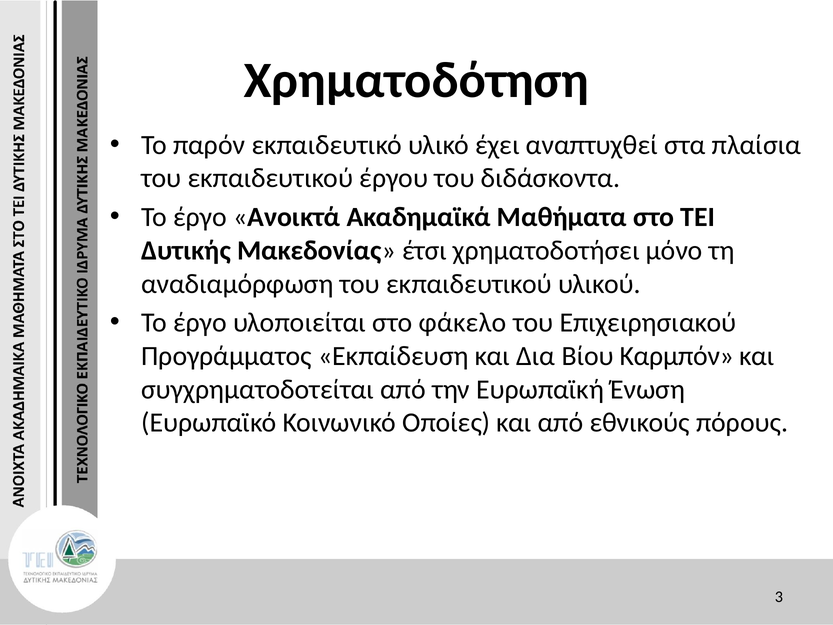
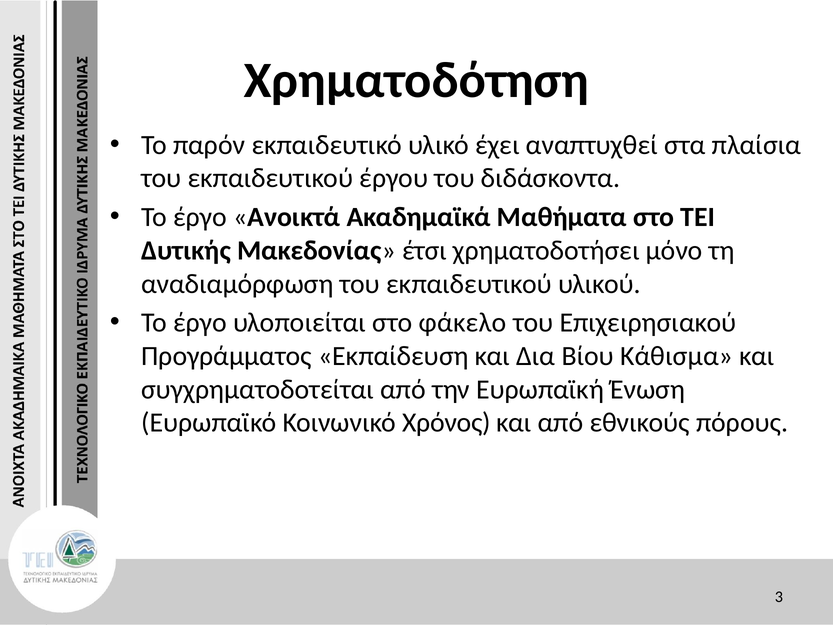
Καρμπόν: Καρμπόν -> Κάθισμα (677, 356)
Οποίες: Οποίες -> Χρόνος (446, 423)
